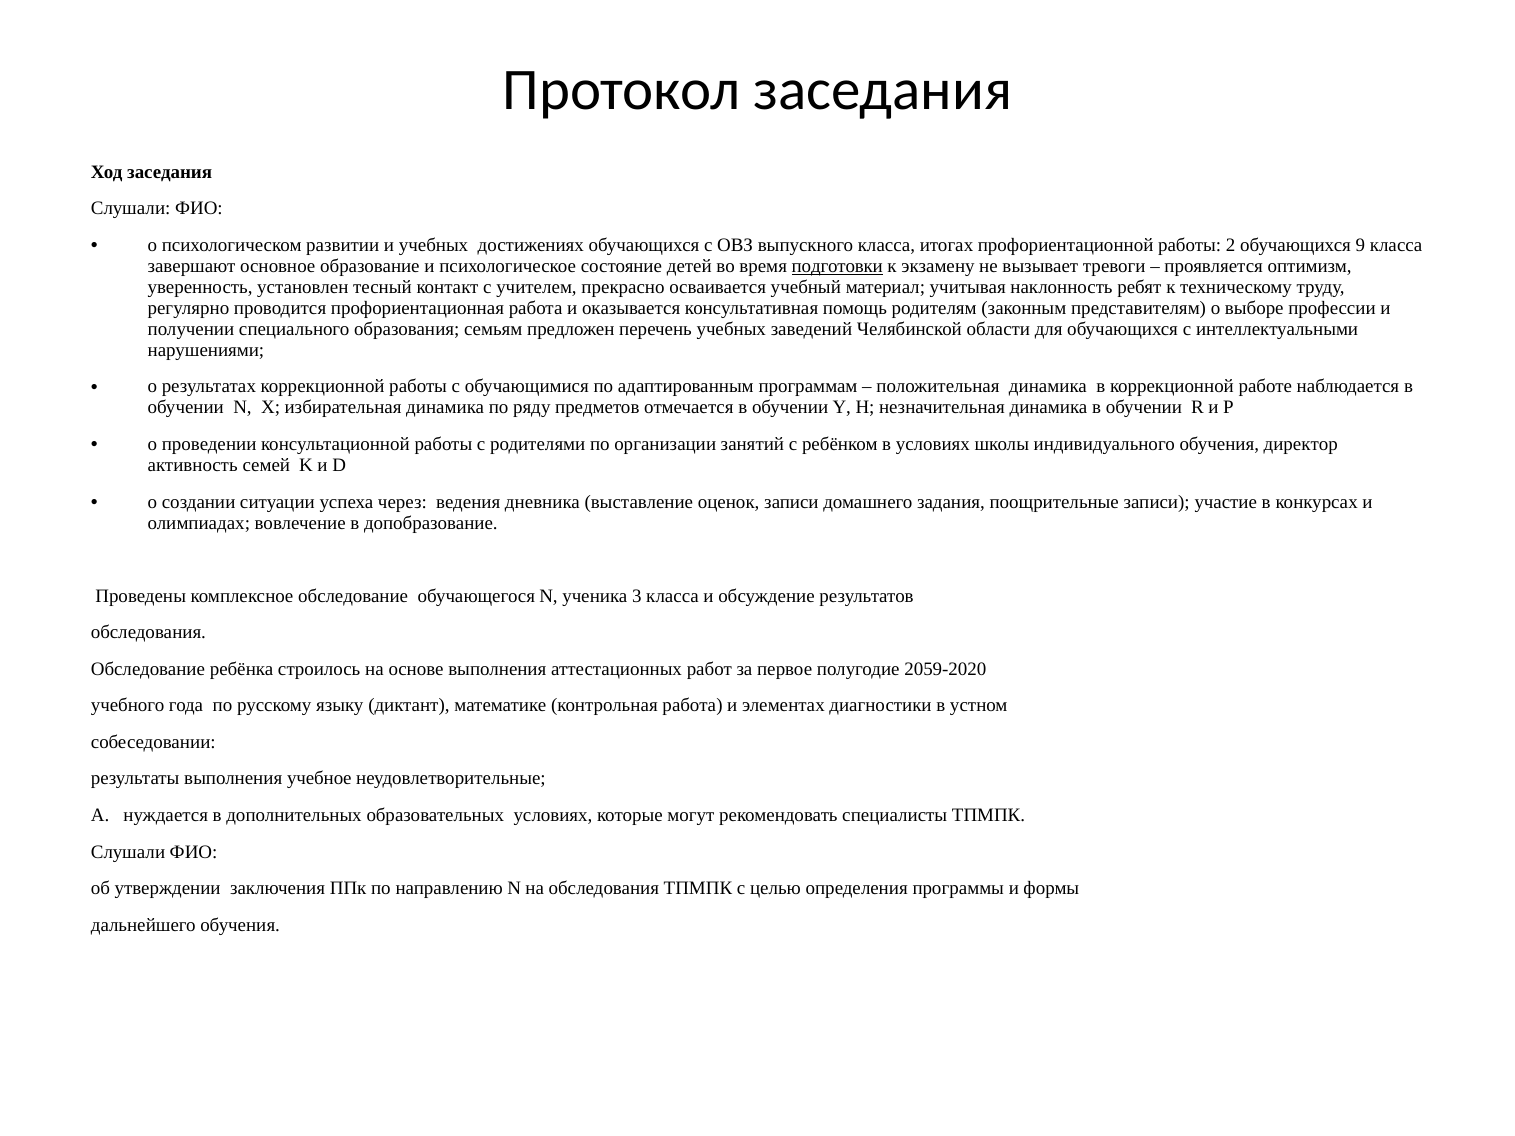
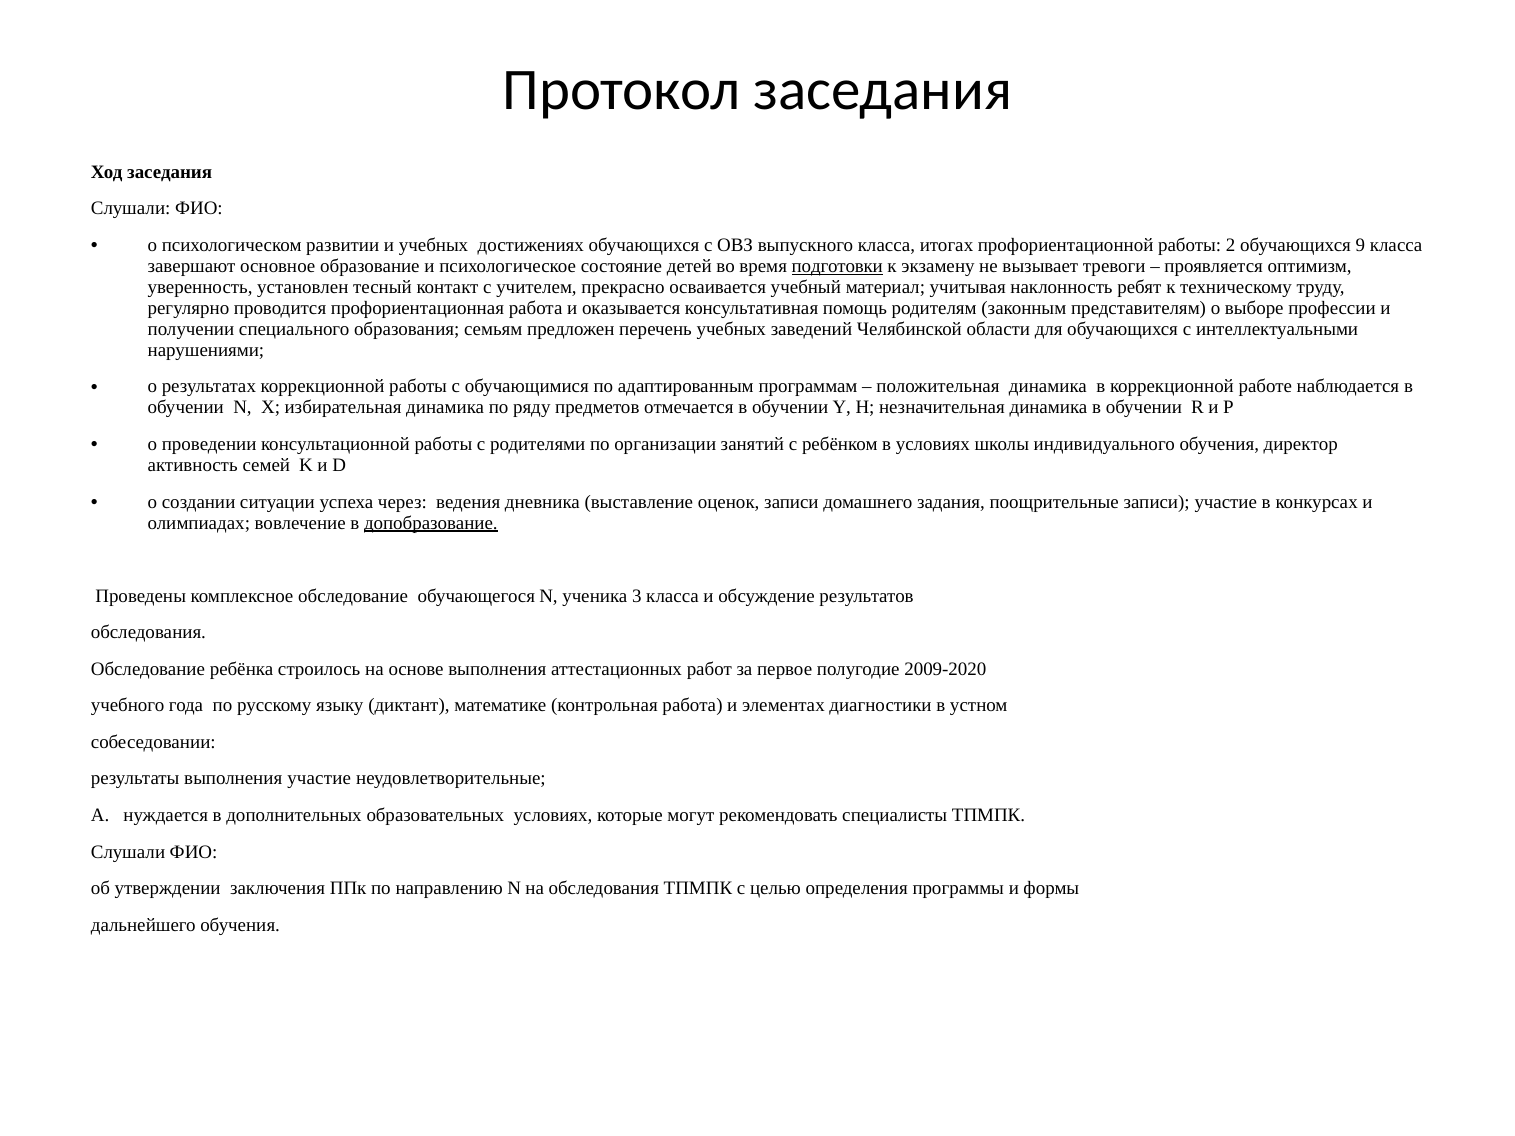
допобразование underline: none -> present (431, 523)
2059-2020: 2059-2020 -> 2009-2020 (945, 669)
выполнения учебное: учебное -> участие (319, 779)
